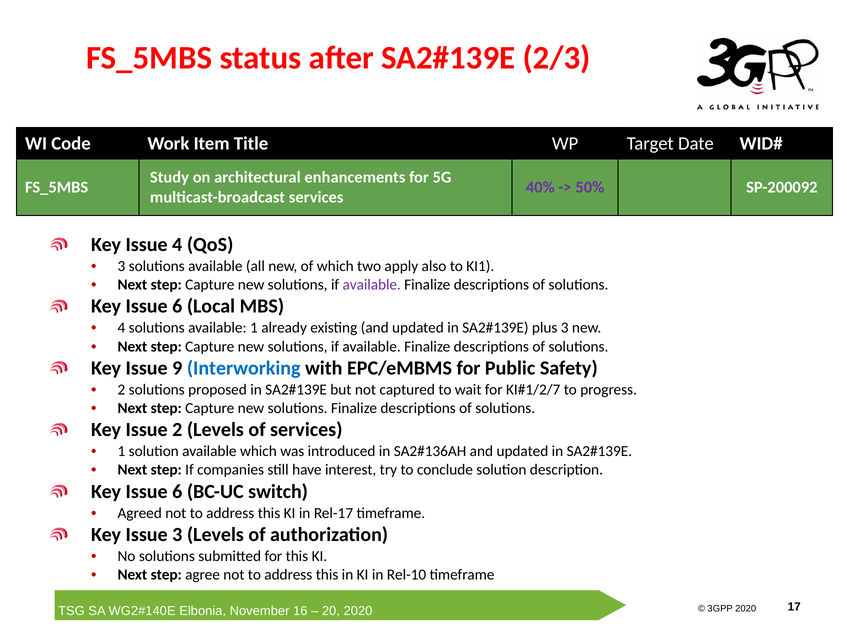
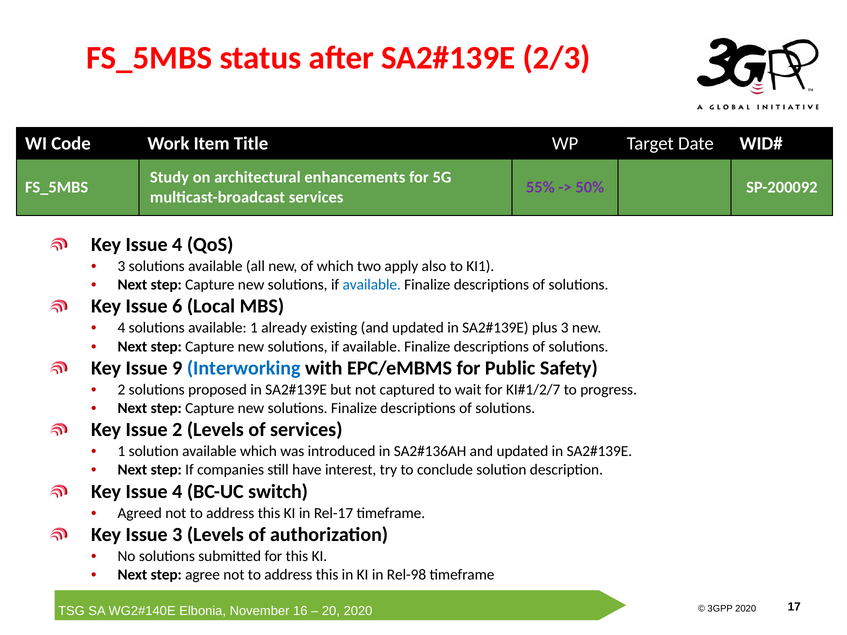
40%: 40% -> 55% (540, 188)
available colour: purple -> blue (372, 285)
6: 6 -> 4 (177, 492)
Rel-10: Rel-10 -> Rel-98 (406, 575)
